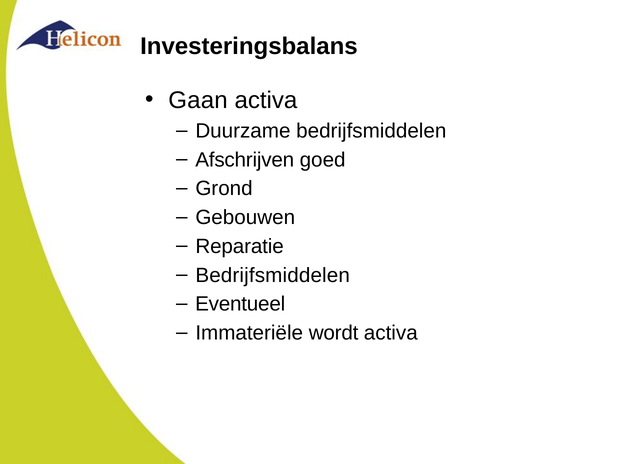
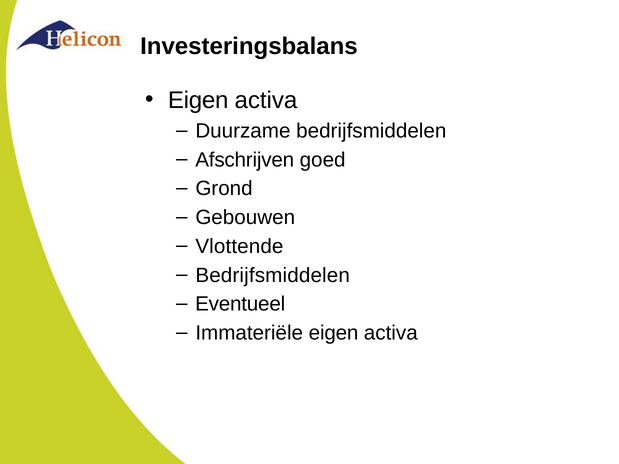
Gaan: Gaan -> Eigen (198, 100)
Reparatie: Reparatie -> Vlottende (239, 246)
Immateriële wordt: wordt -> eigen (334, 333)
